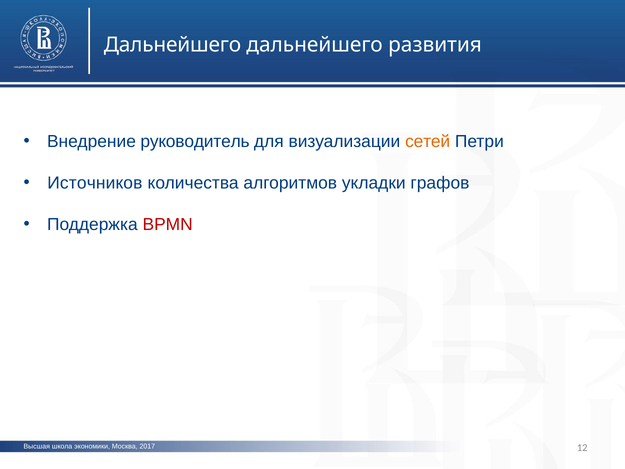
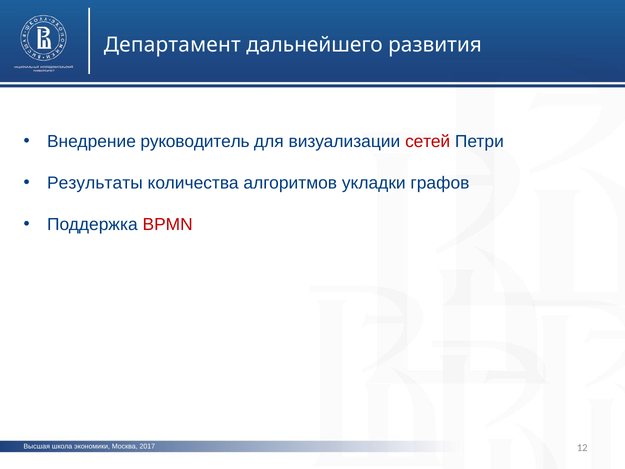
Дальнейшего: Дальнейшего -> Департамент (172, 45)
сетей colour: orange -> red (428, 141)
Источников: Источников -> Результаты (95, 183)
